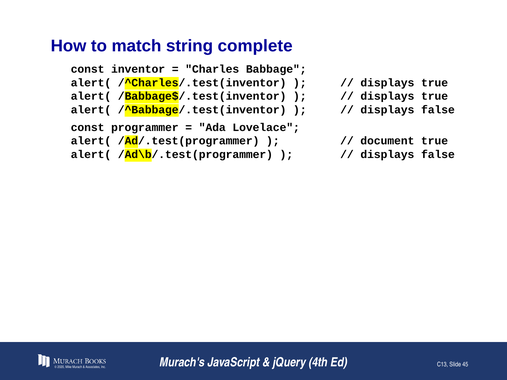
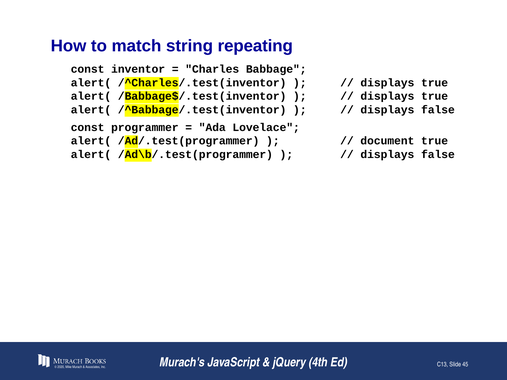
complete: complete -> repeating (255, 46)
